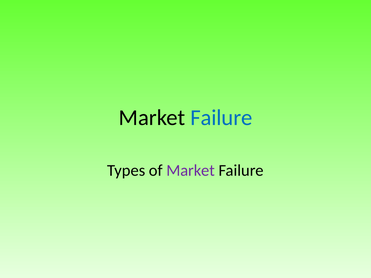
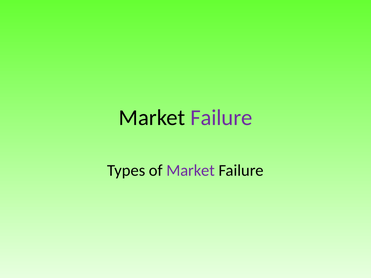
Failure colour: blue -> purple (221, 118)
